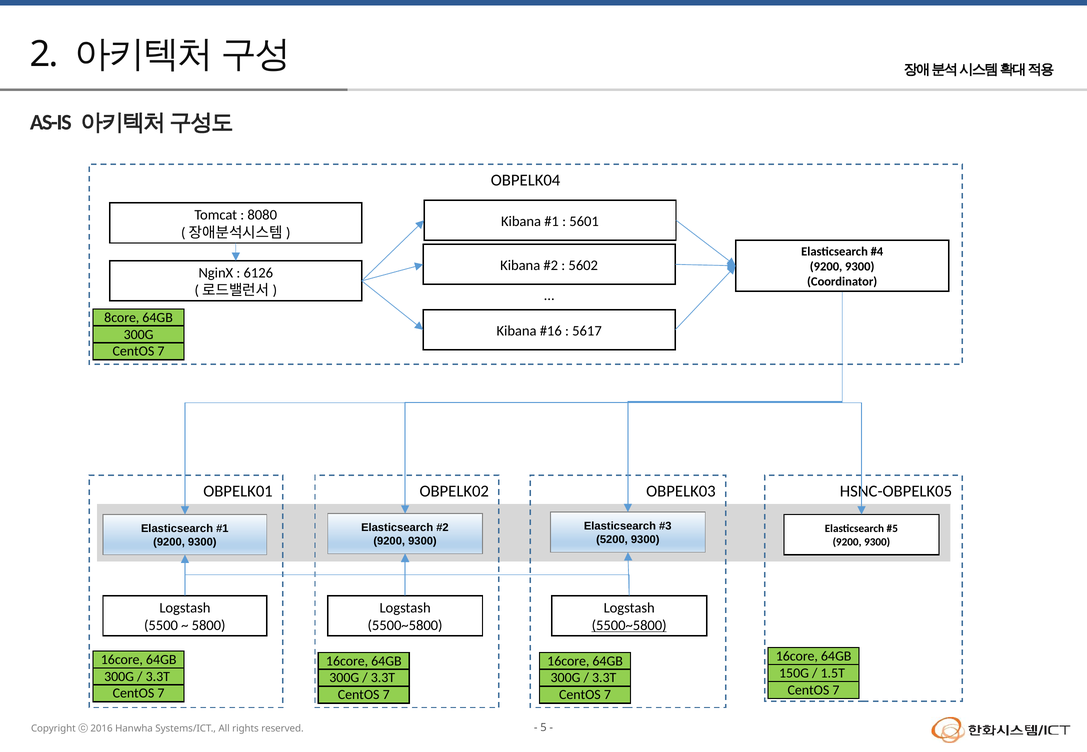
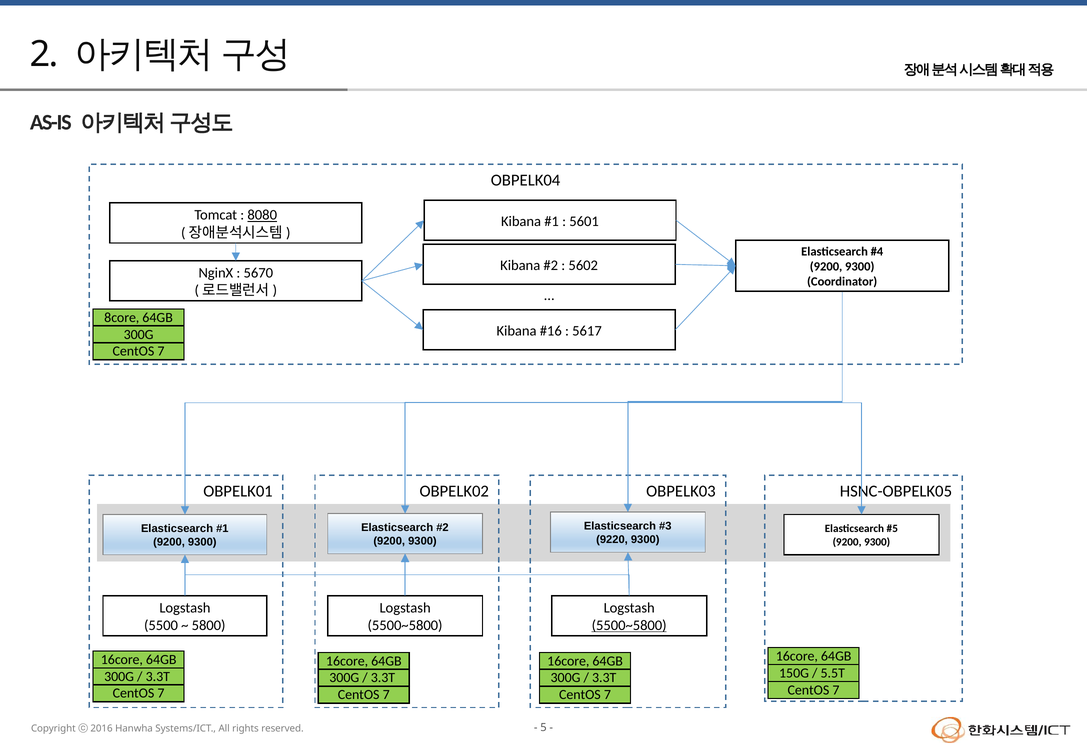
8080 underline: none -> present (262, 215)
6126: 6126 -> 5670 (258, 273)
5200: 5200 -> 9220 (612, 540)
1.5T: 1.5T -> 5.5T (833, 674)
